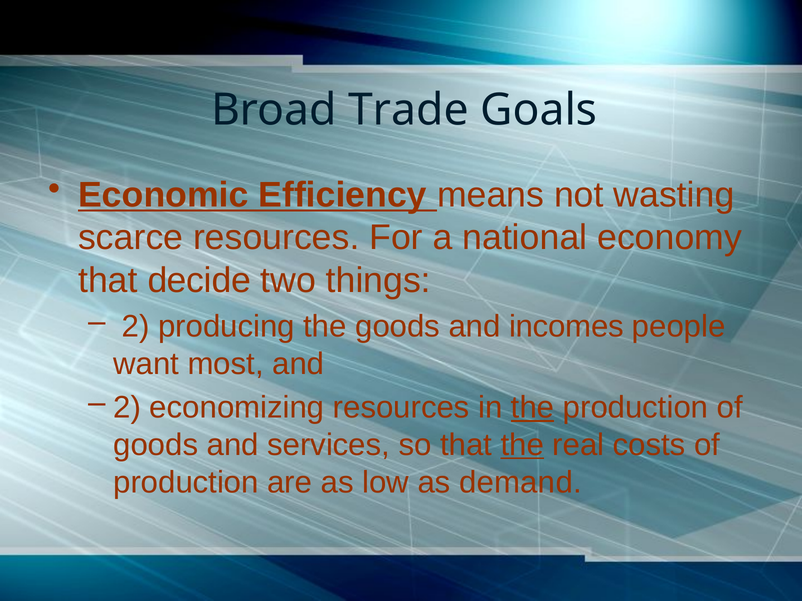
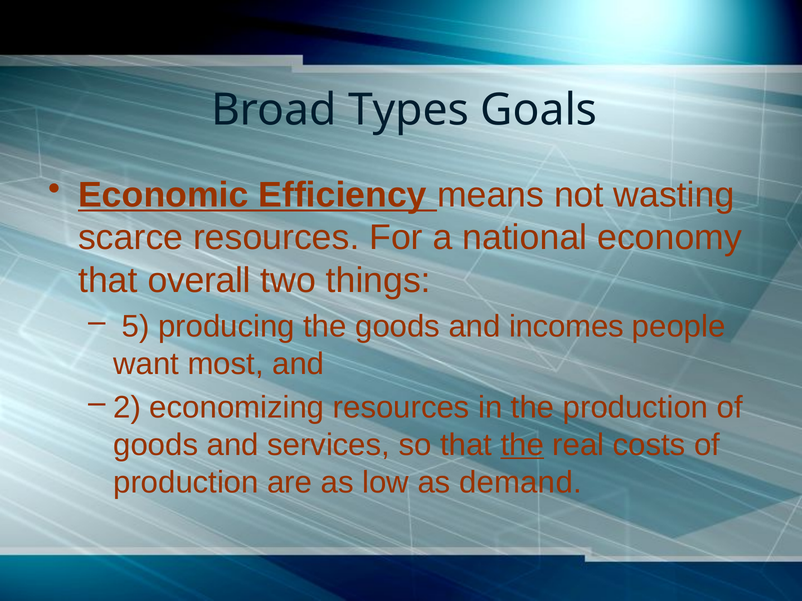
Trade: Trade -> Types (409, 110)
decide: decide -> overall (199, 281)
2: 2 -> 5 (136, 327)
the underline: present -> none (533, 408)
